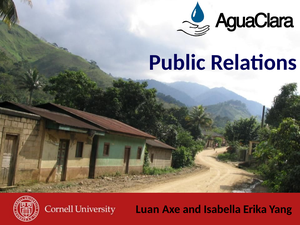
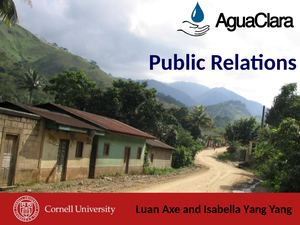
Isabella Erika: Erika -> Yang (255, 209)
